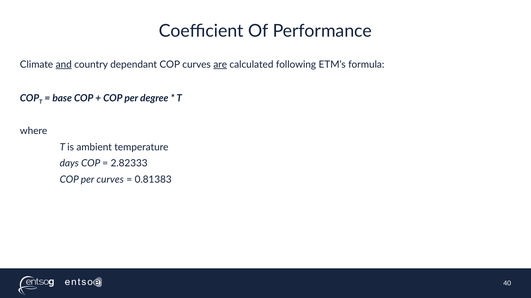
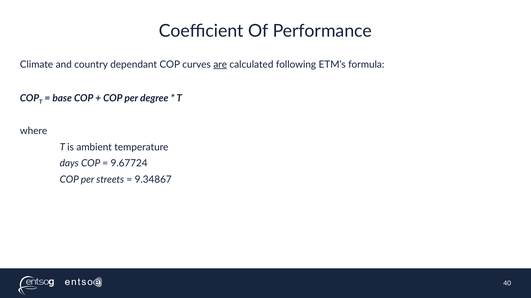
and underline: present -> none (64, 65)
2.82333: 2.82333 -> 9.67724 (129, 164)
per curves: curves -> streets (110, 180)
0.81383: 0.81383 -> 9.34867 (153, 180)
